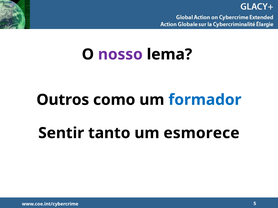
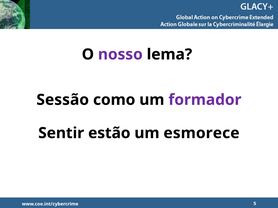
Outros: Outros -> Sessão (63, 100)
formador colour: blue -> purple (205, 100)
tanto: tanto -> estão (109, 133)
